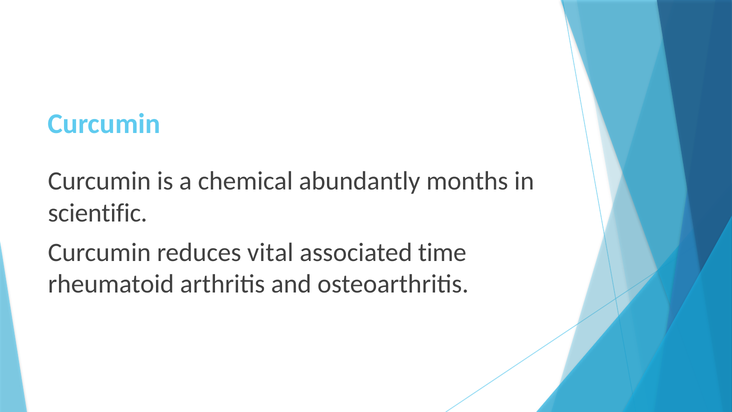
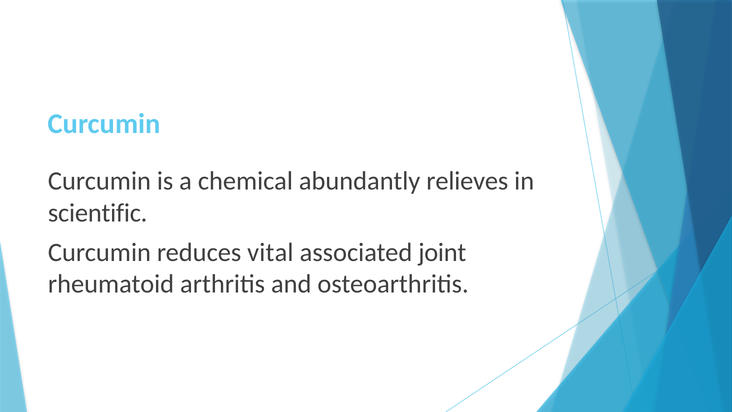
months: months -> relieves (467, 181)
time: time -> joint (442, 252)
